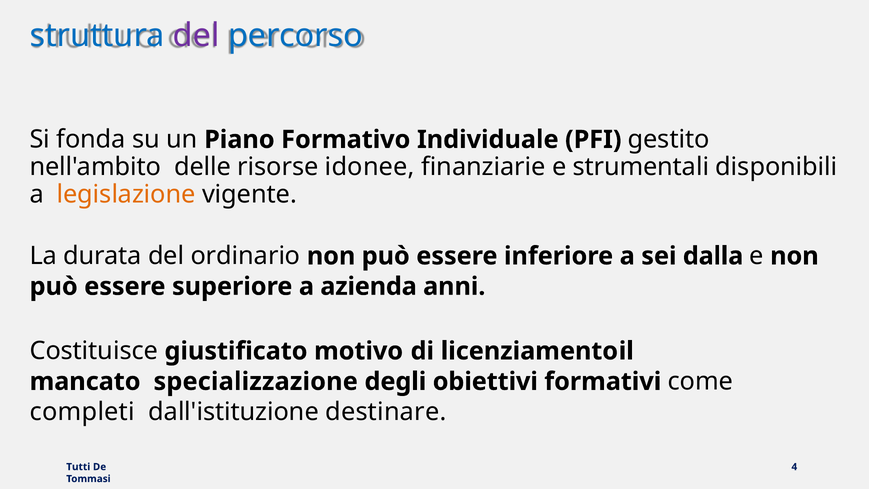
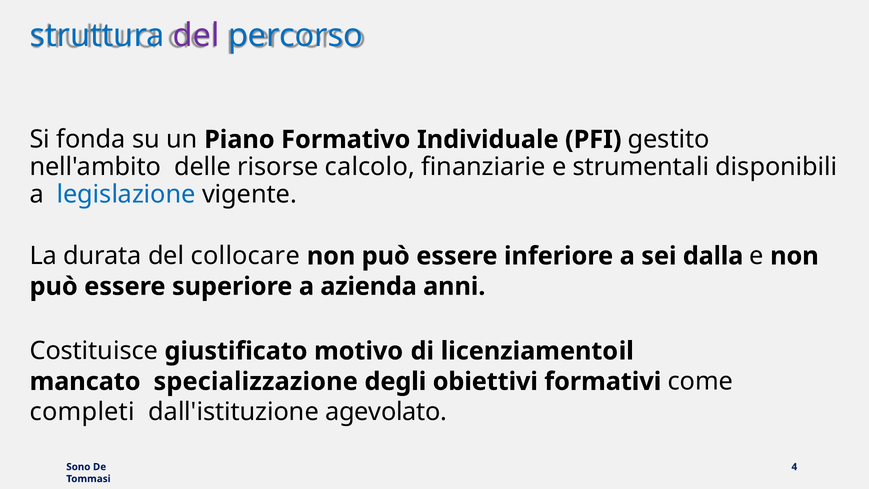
idonee: idonee -> calcolo (370, 167)
legislazione colour: orange -> blue (126, 194)
ordinario: ordinario -> collocare (245, 256)
destinare: destinare -> agevolato (386, 412)
Tutti: Tutti -> Sono (78, 467)
